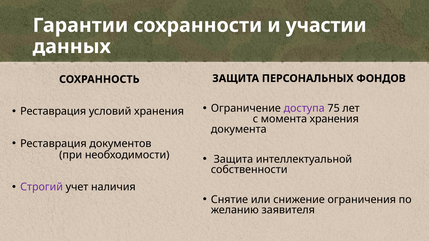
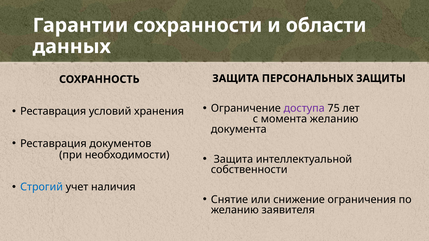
участии: участии -> области (326, 25)
ФОНДОВ: ФОНДОВ -> ЗАЩИТЫ (381, 79)
момента хранения: хранения -> желанию (334, 119)
Строгий colour: purple -> blue (42, 187)
